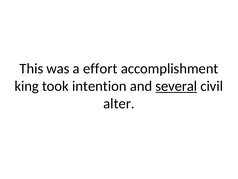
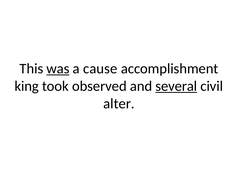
was underline: none -> present (58, 68)
effort: effort -> cause (100, 68)
intention: intention -> observed (99, 86)
